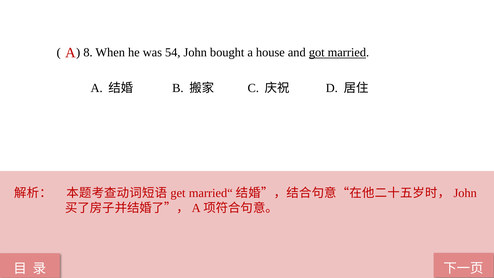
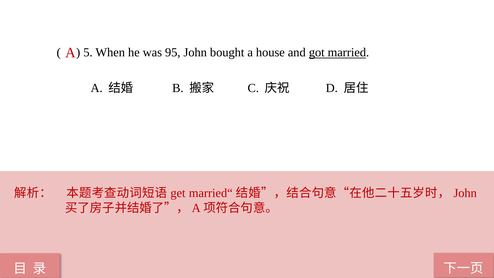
8: 8 -> 5 (88, 52)
54: 54 -> 95 (173, 52)
